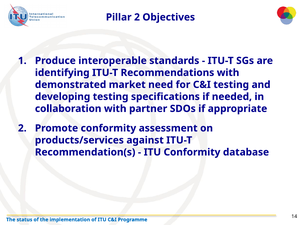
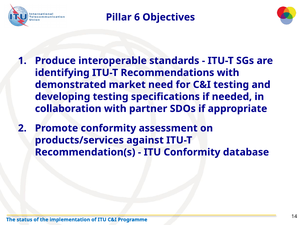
Pillar 2: 2 -> 6 (137, 17)
